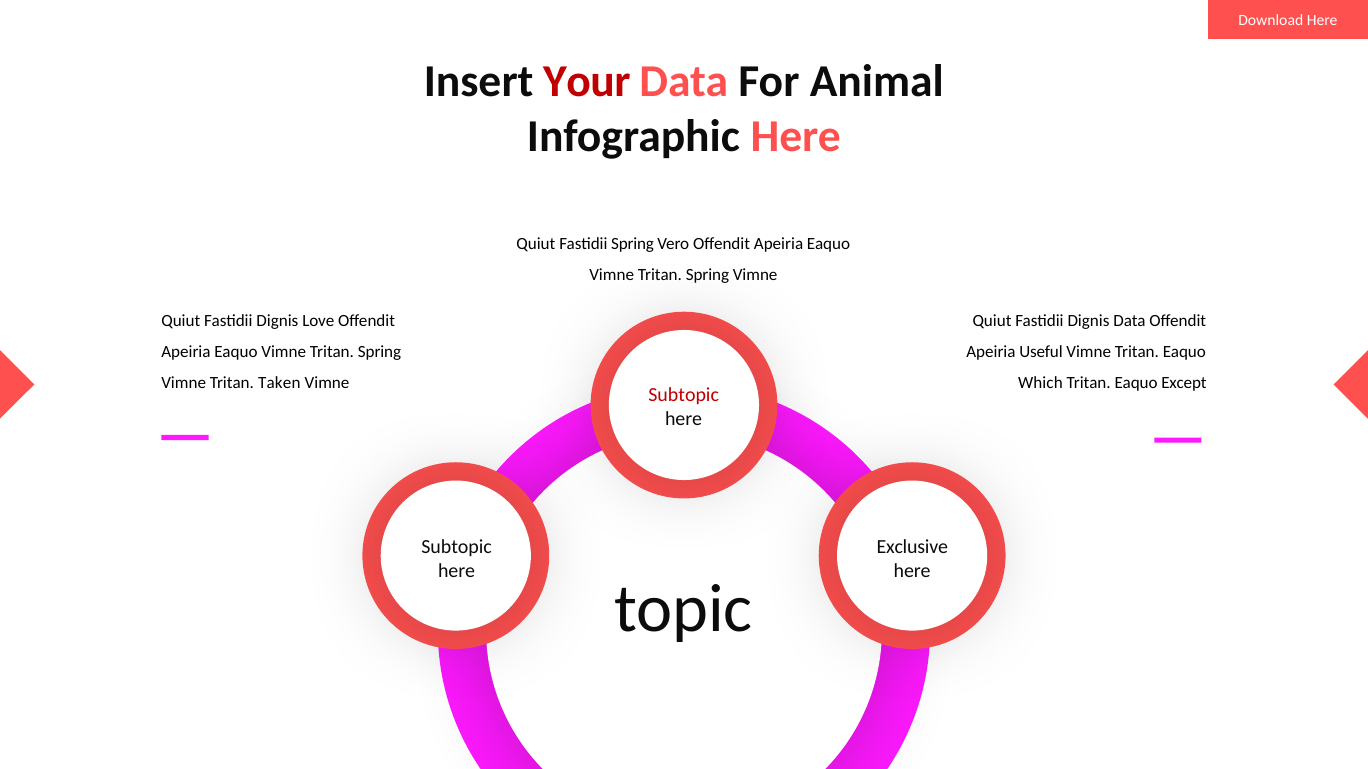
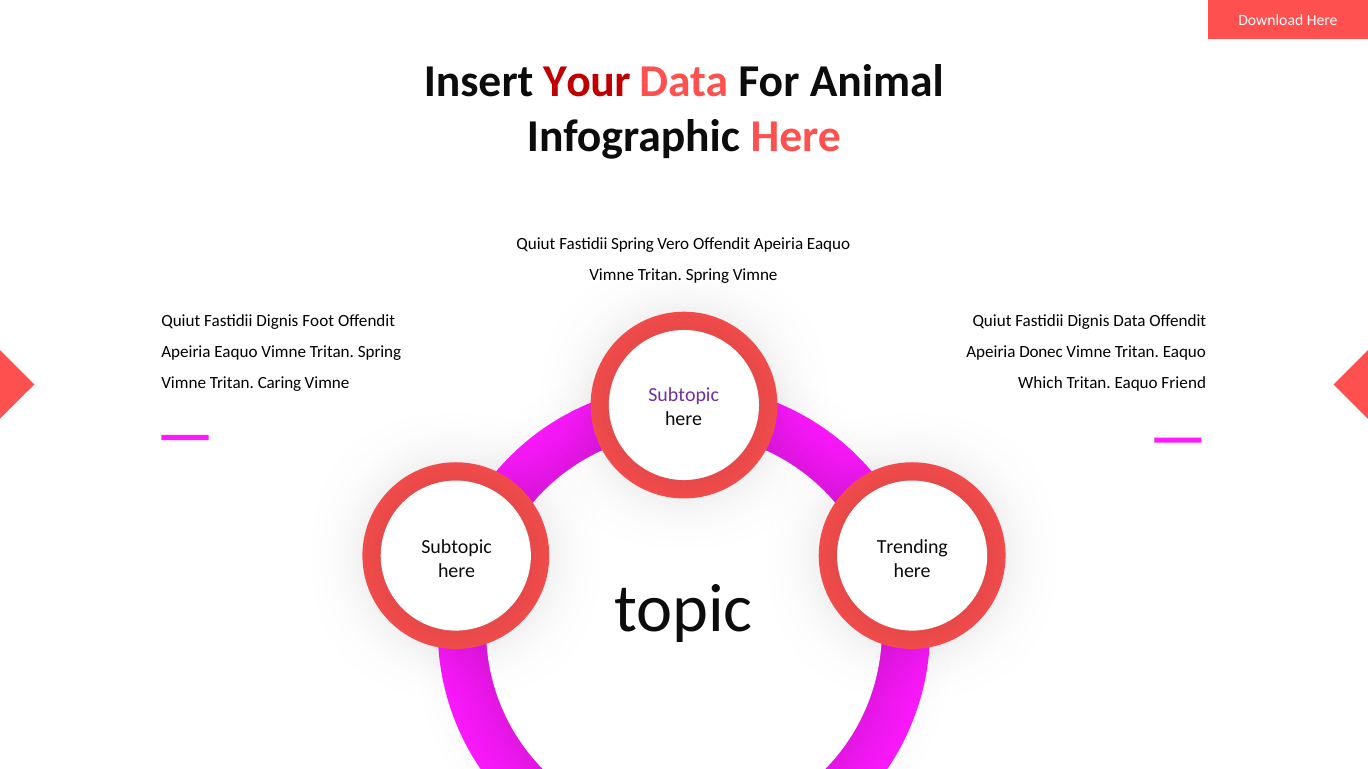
Love: Love -> Foot (318, 321)
Useful: Useful -> Donec (1041, 352)
Taken: Taken -> Caring (279, 383)
Except: Except -> Friend (1184, 383)
Subtopic colour: red -> purple (684, 395)
Exclusive: Exclusive -> Trending (912, 547)
